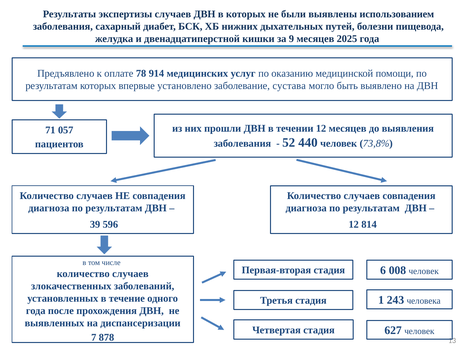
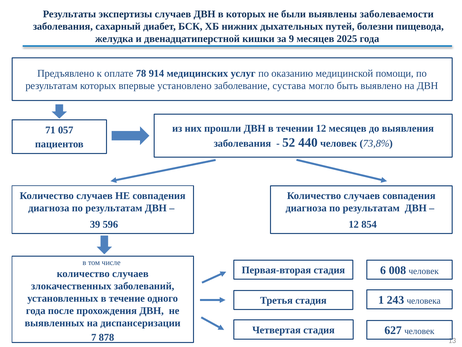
использованием: использованием -> заболеваемости (397, 14)
814: 814 -> 854 (369, 224)
